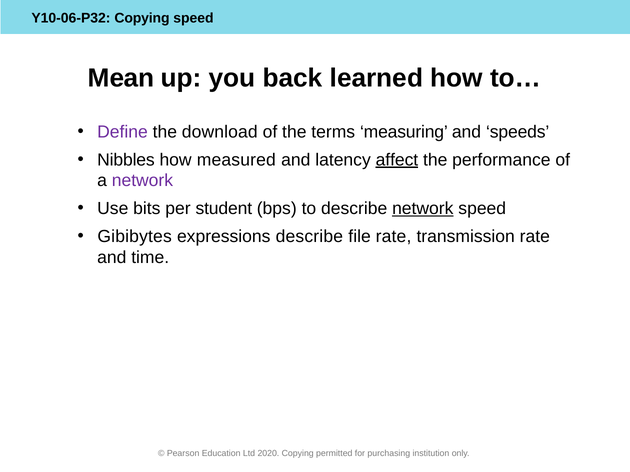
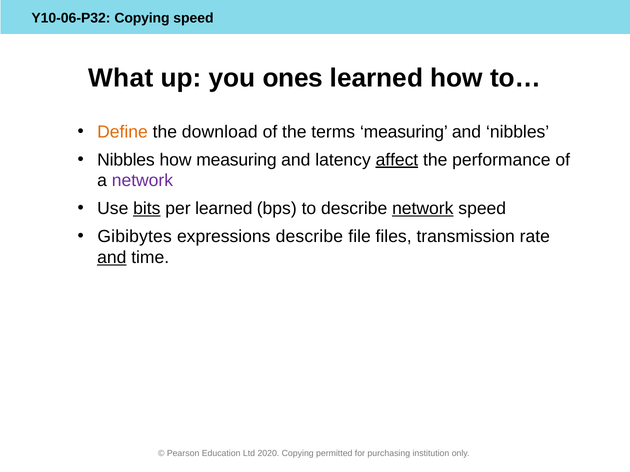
Mean: Mean -> What (121, 78)
back: back -> ones (293, 78)
Define colour: purple -> orange (122, 132)
and speeds: speeds -> nibbles (518, 132)
how measured: measured -> measuring (236, 160)
bits underline: none -> present (147, 209)
per student: student -> learned (224, 209)
file rate: rate -> files (394, 237)
and underline: none -> present (112, 258)
